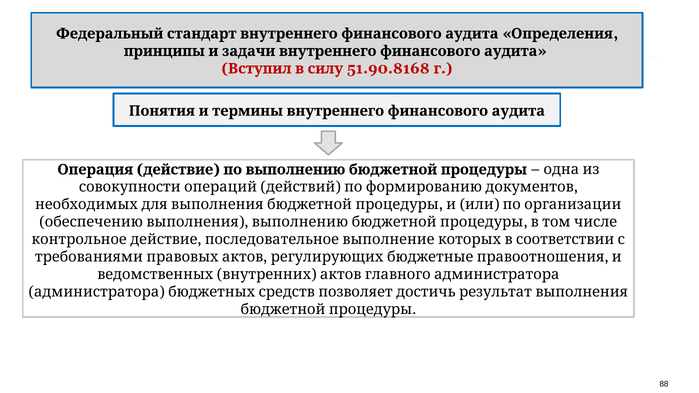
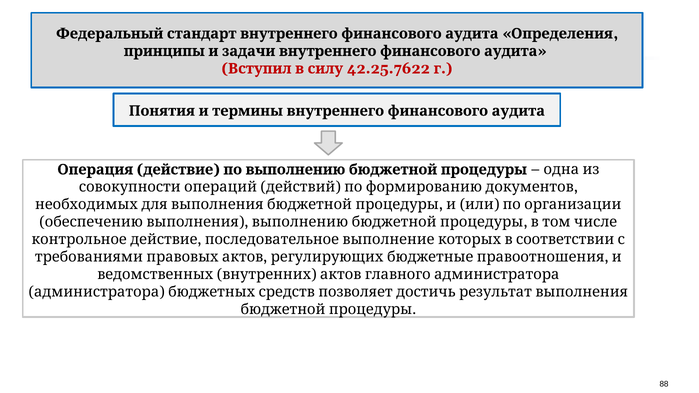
51.90.8168: 51.90.8168 -> 42.25.7622 (388, 69)
